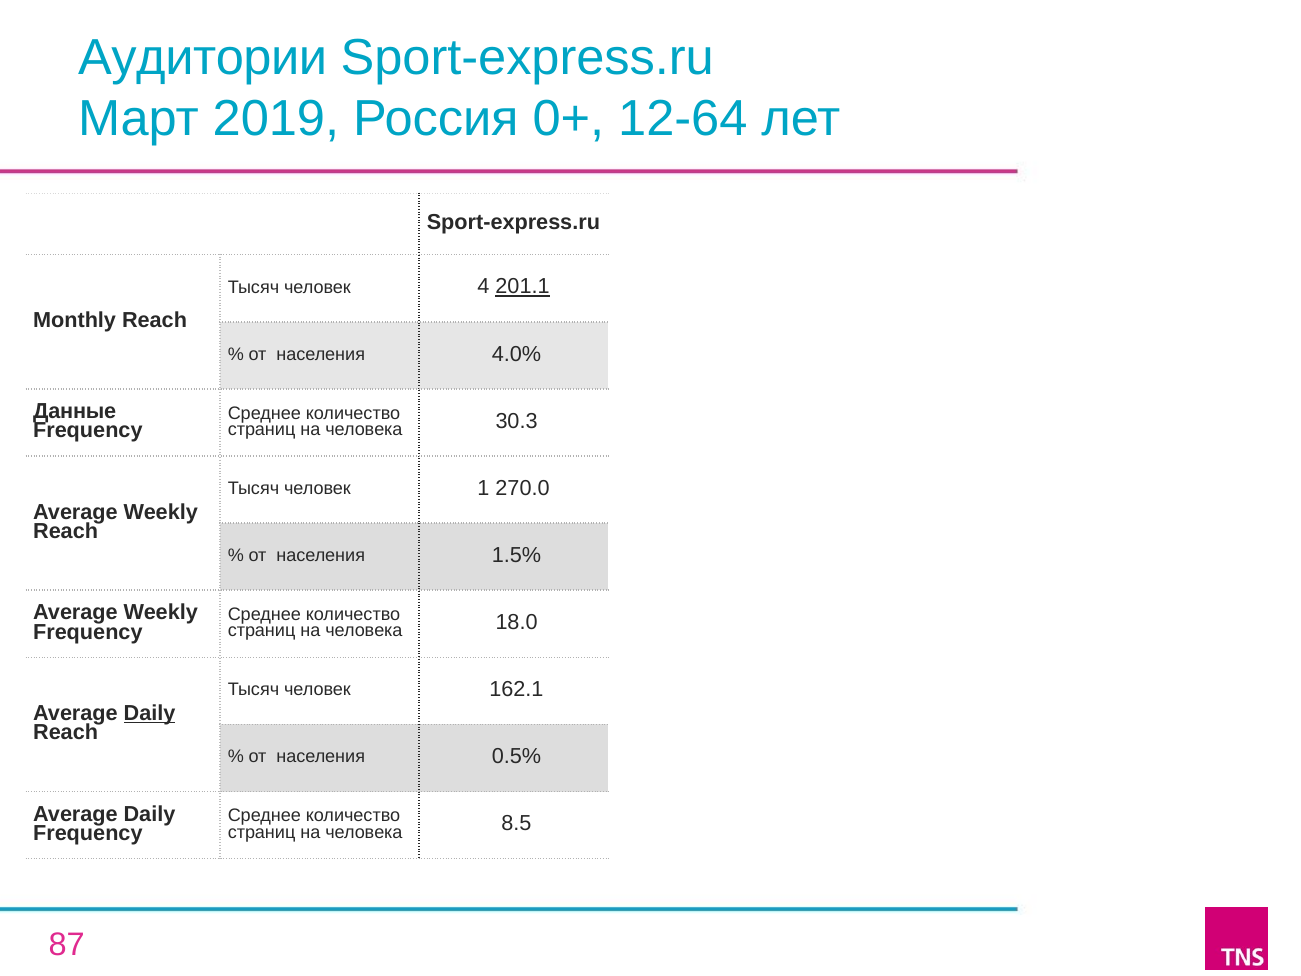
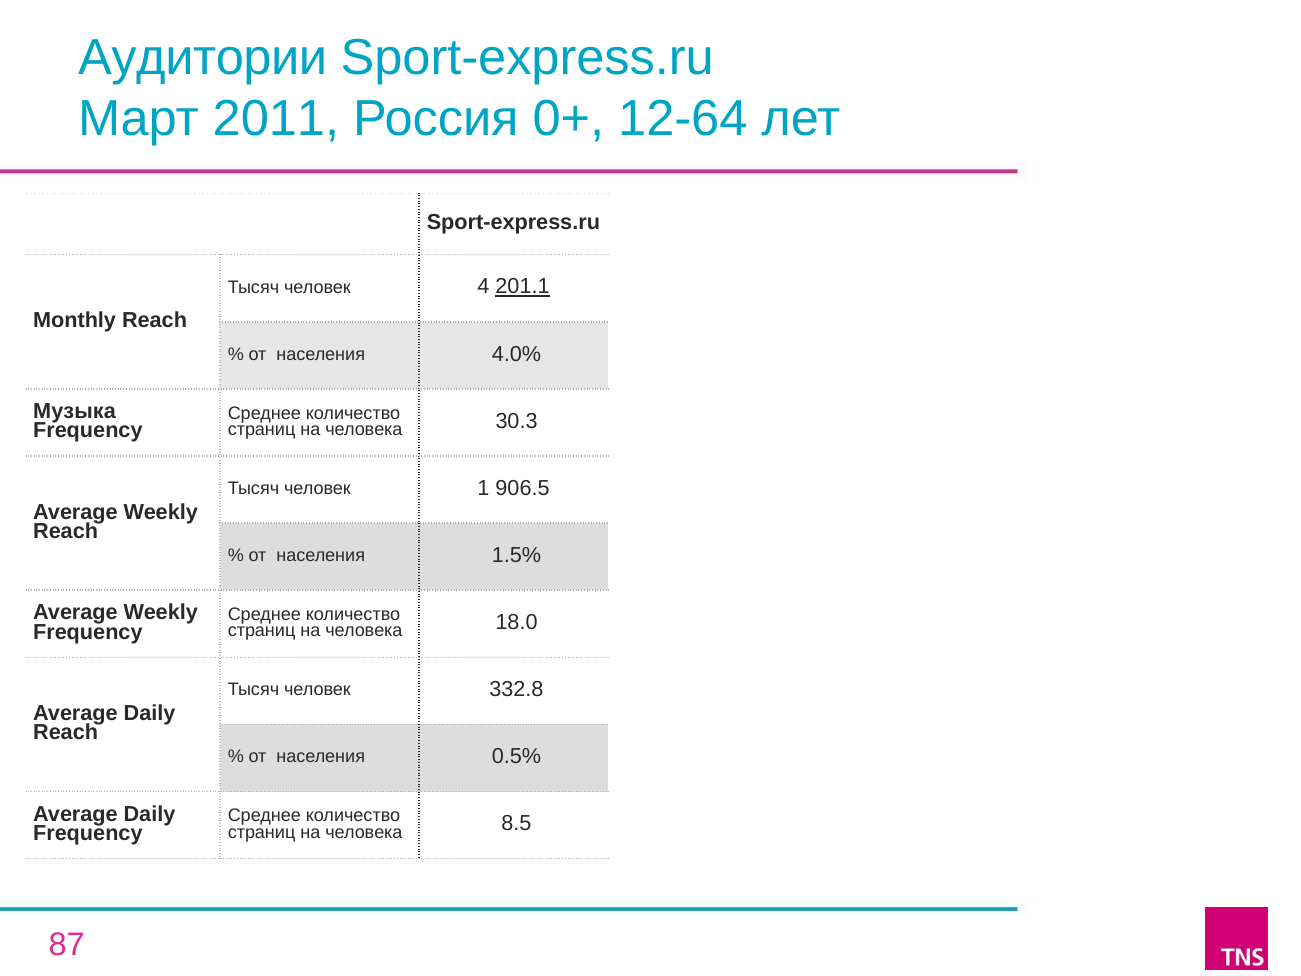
2019: 2019 -> 2011 (276, 118)
Данные: Данные -> Музыка (75, 411)
270.0: 270.0 -> 906.5 (523, 488)
162.1: 162.1 -> 332.8 (516, 689)
Daily underline: present -> none (150, 713)
